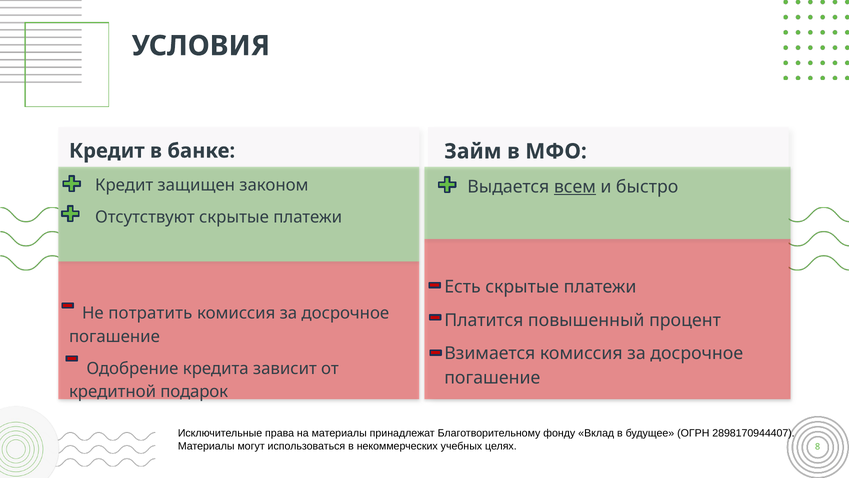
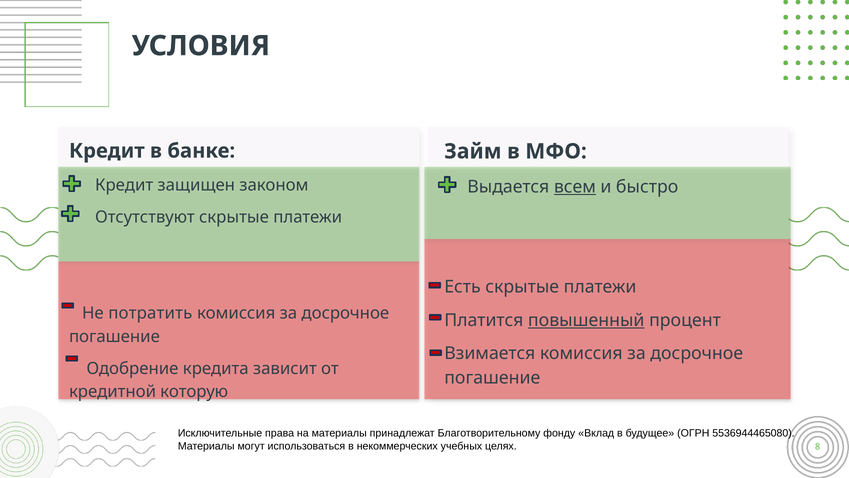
повышенный underline: none -> present (586, 320)
подарок: подарок -> которую (194, 391)
2898170944407: 2898170944407 -> 5536944465080 (754, 433)
